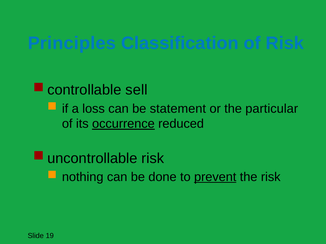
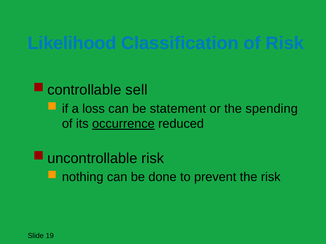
Principles: Principles -> Likelihood (72, 43)
particular: particular -> spending (272, 109)
prevent underline: present -> none (215, 177)
